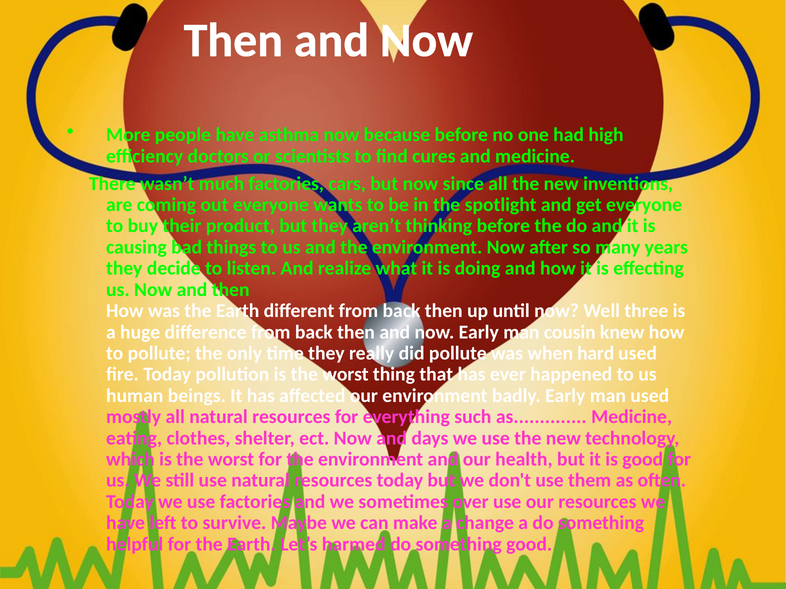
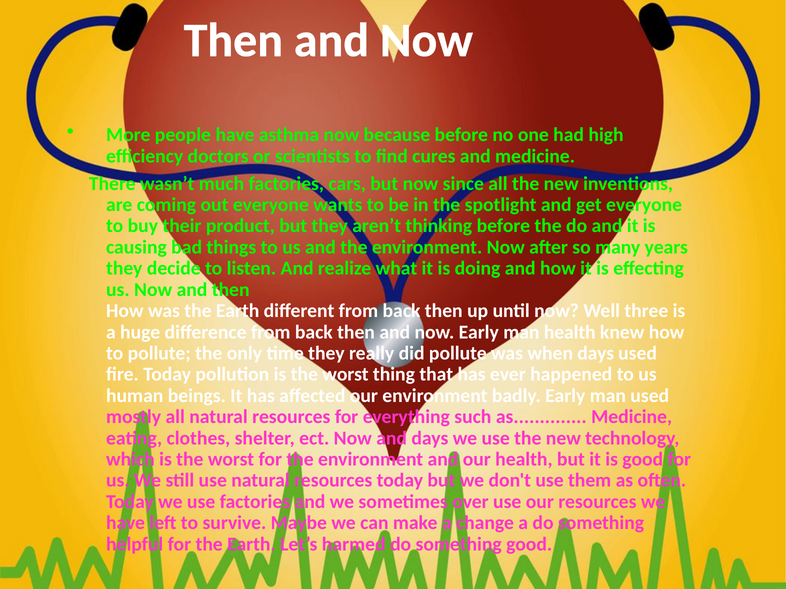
man cousin: cousin -> health (570, 332)
when hard: hard -> days (596, 354)
